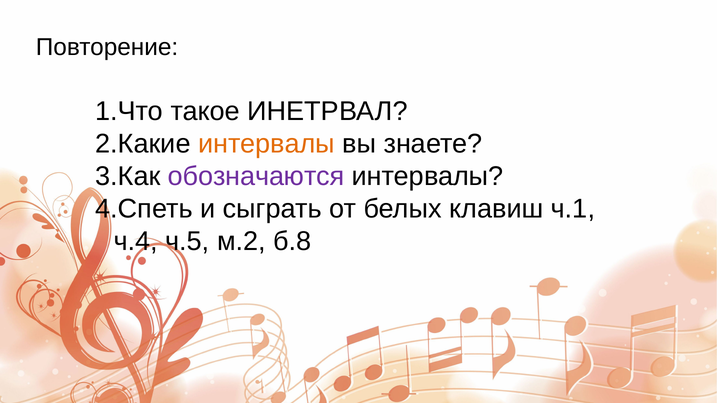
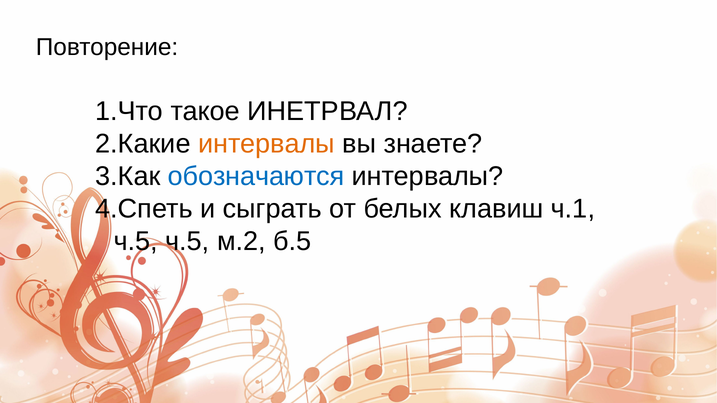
обозначаются colour: purple -> blue (256, 177)
ч.4: ч.4 -> ч.5 (136, 242)
б.8: б.8 -> б.5 (292, 242)
